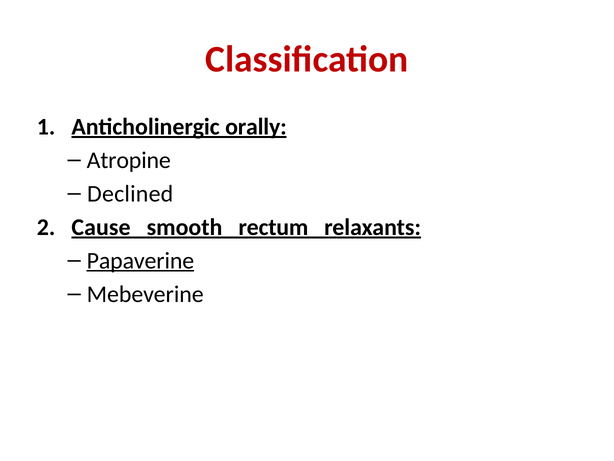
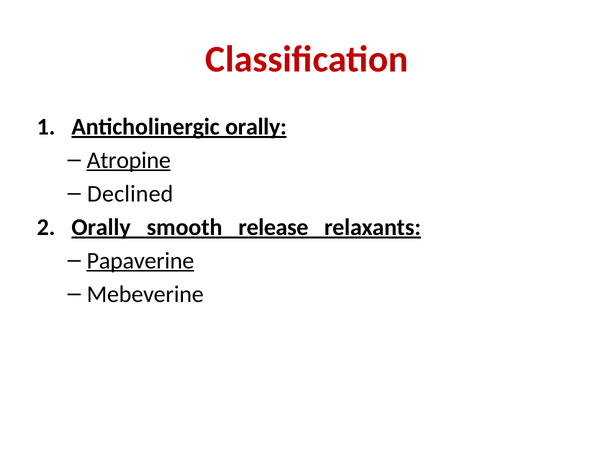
Atropine underline: none -> present (129, 160)
Cause: Cause -> Orally (101, 227)
rectum: rectum -> release (273, 227)
